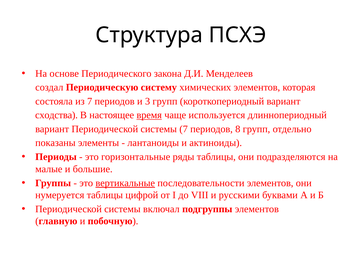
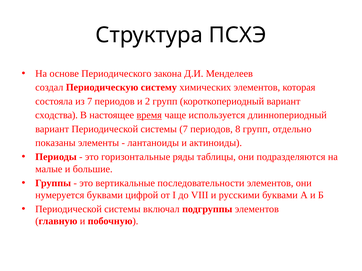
3: 3 -> 2 (148, 101)
вертикальные underline: present -> none (125, 183)
нумеруется таблицы: таблицы -> буквами (105, 195)
